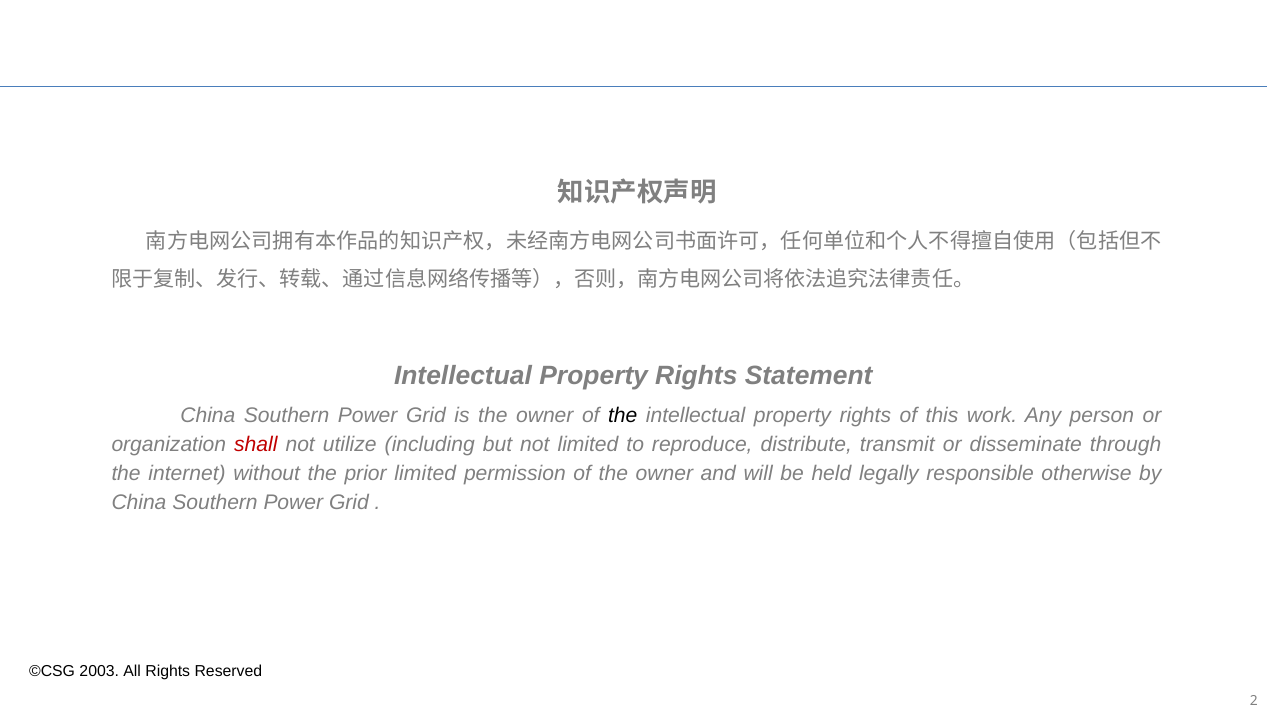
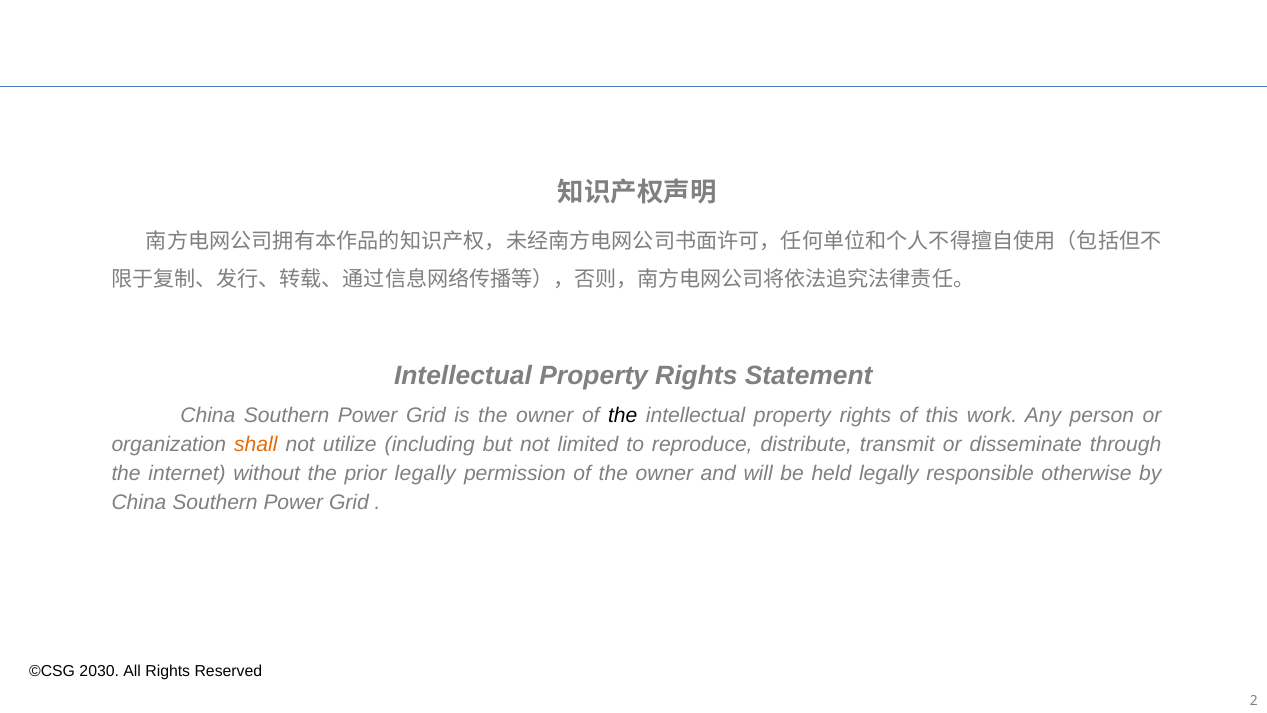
shall colour: red -> orange (256, 444)
prior limited: limited -> legally (425, 473)
2003: 2003 -> 2030 (99, 671)
